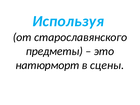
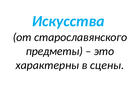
Используя: Используя -> Искусства (68, 21)
натюрморт: натюрморт -> характерны (47, 65)
